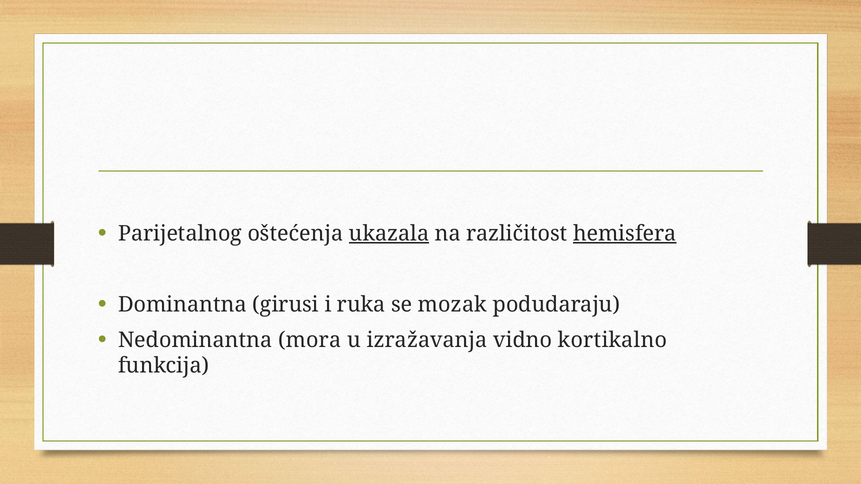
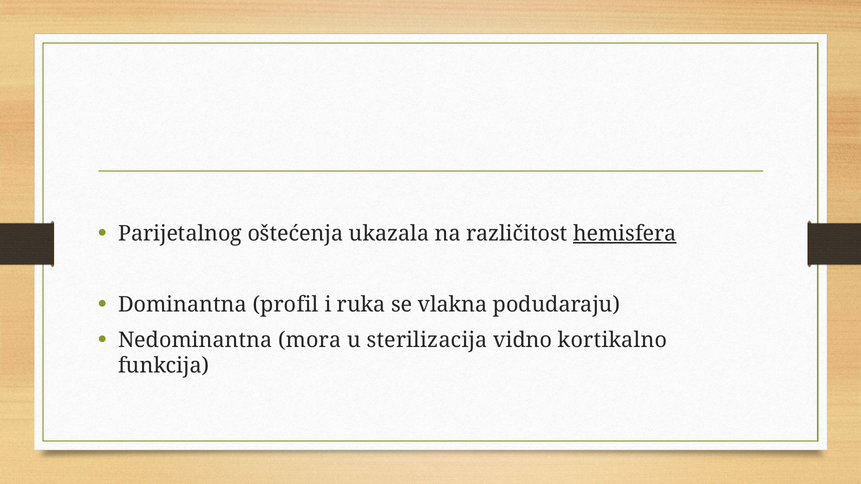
ukazala underline: present -> none (389, 234)
girusi: girusi -> profil (286, 305)
mozak: mozak -> vlakna (453, 305)
izražavanja: izražavanja -> sterilizacija (427, 340)
